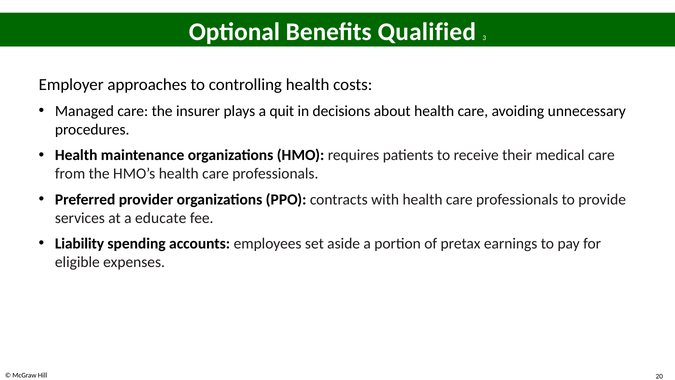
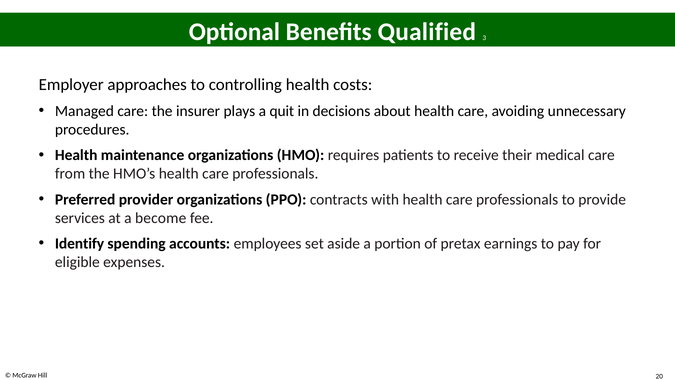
educate: educate -> become (161, 218)
Liability: Liability -> Identify (80, 243)
